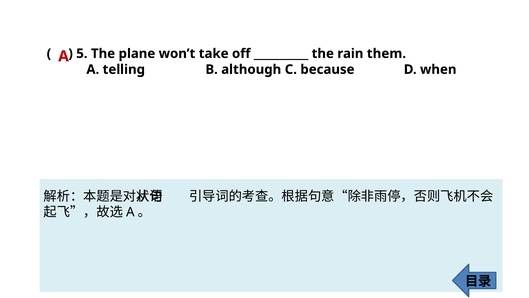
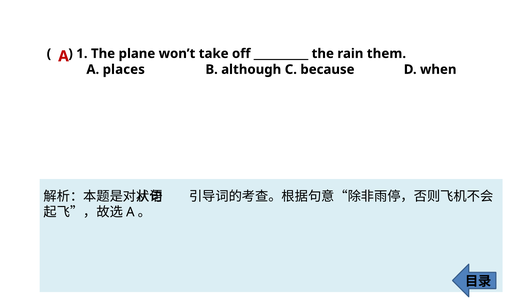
5: 5 -> 1 (82, 54)
telling: telling -> places (124, 69)
